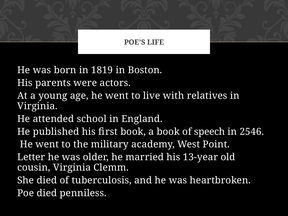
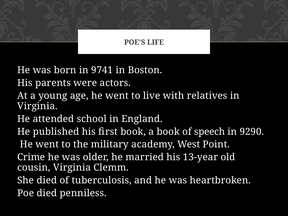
1819: 1819 -> 9741 (102, 70)
2546: 2546 -> 9290 (252, 132)
Letter: Letter -> Crime (31, 157)
